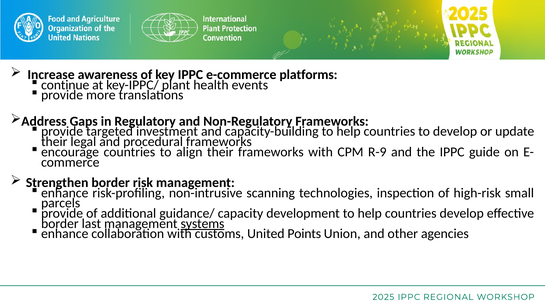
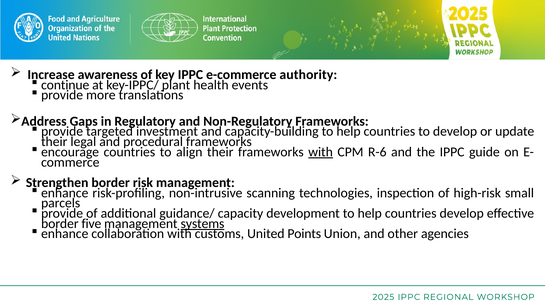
platforms: platforms -> authority (308, 75)
with underline: none -> present (321, 152)
R-9: R-9 -> R-6 (377, 152)
last: last -> five (91, 223)
